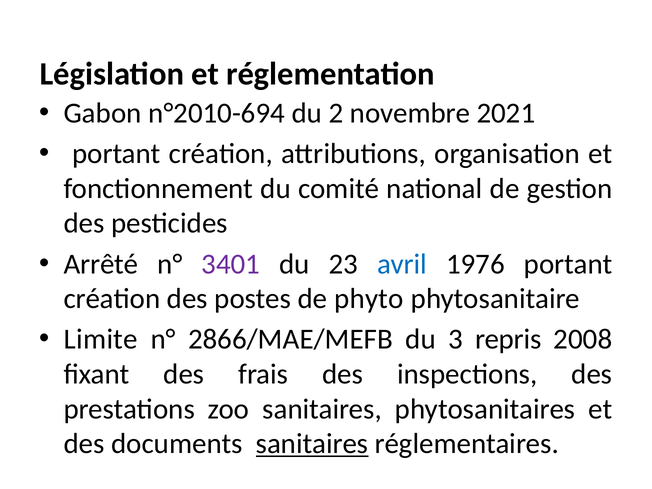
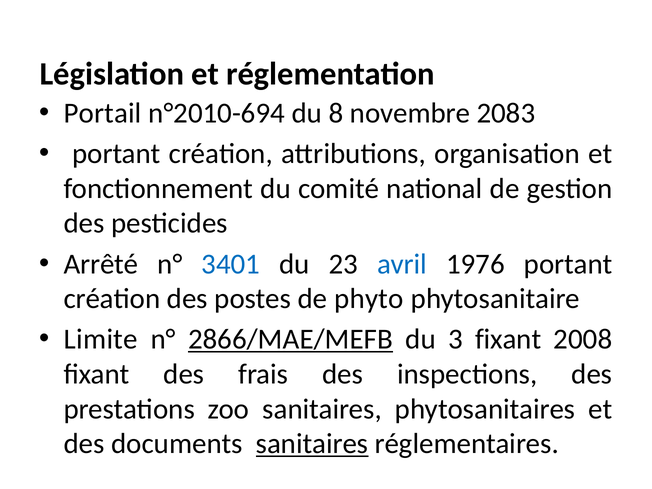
Gabon: Gabon -> Portail (103, 113)
2: 2 -> 8 (336, 113)
2021: 2021 -> 2083 (506, 113)
3401 colour: purple -> blue (231, 264)
2866/MAE/MEFB underline: none -> present (290, 339)
3 repris: repris -> fixant (508, 339)
